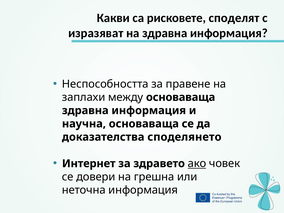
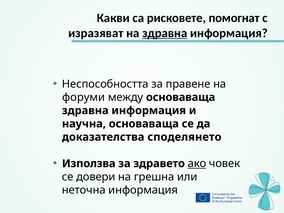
споделят: споделят -> помогнат (234, 18)
здравна underline: none -> present (165, 33)
заплахи: заплахи -> форуми (84, 97)
Интернет: Интернет -> Използва (89, 164)
